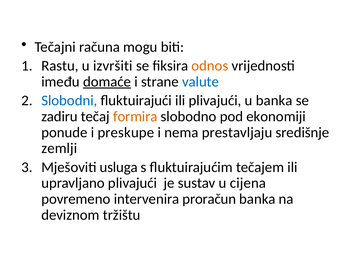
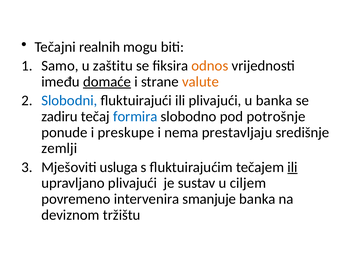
računa: računa -> realnih (100, 47)
Rastu: Rastu -> Samo (60, 66)
izvršiti: izvršiti -> zaštitu (113, 66)
valute colour: blue -> orange (200, 82)
formira colour: orange -> blue (135, 117)
ekonomiji: ekonomiji -> potrošnje (276, 117)
ili underline: none -> present (292, 167)
cijena: cijena -> ciljem (248, 183)
proračun: proračun -> smanjuje (209, 199)
